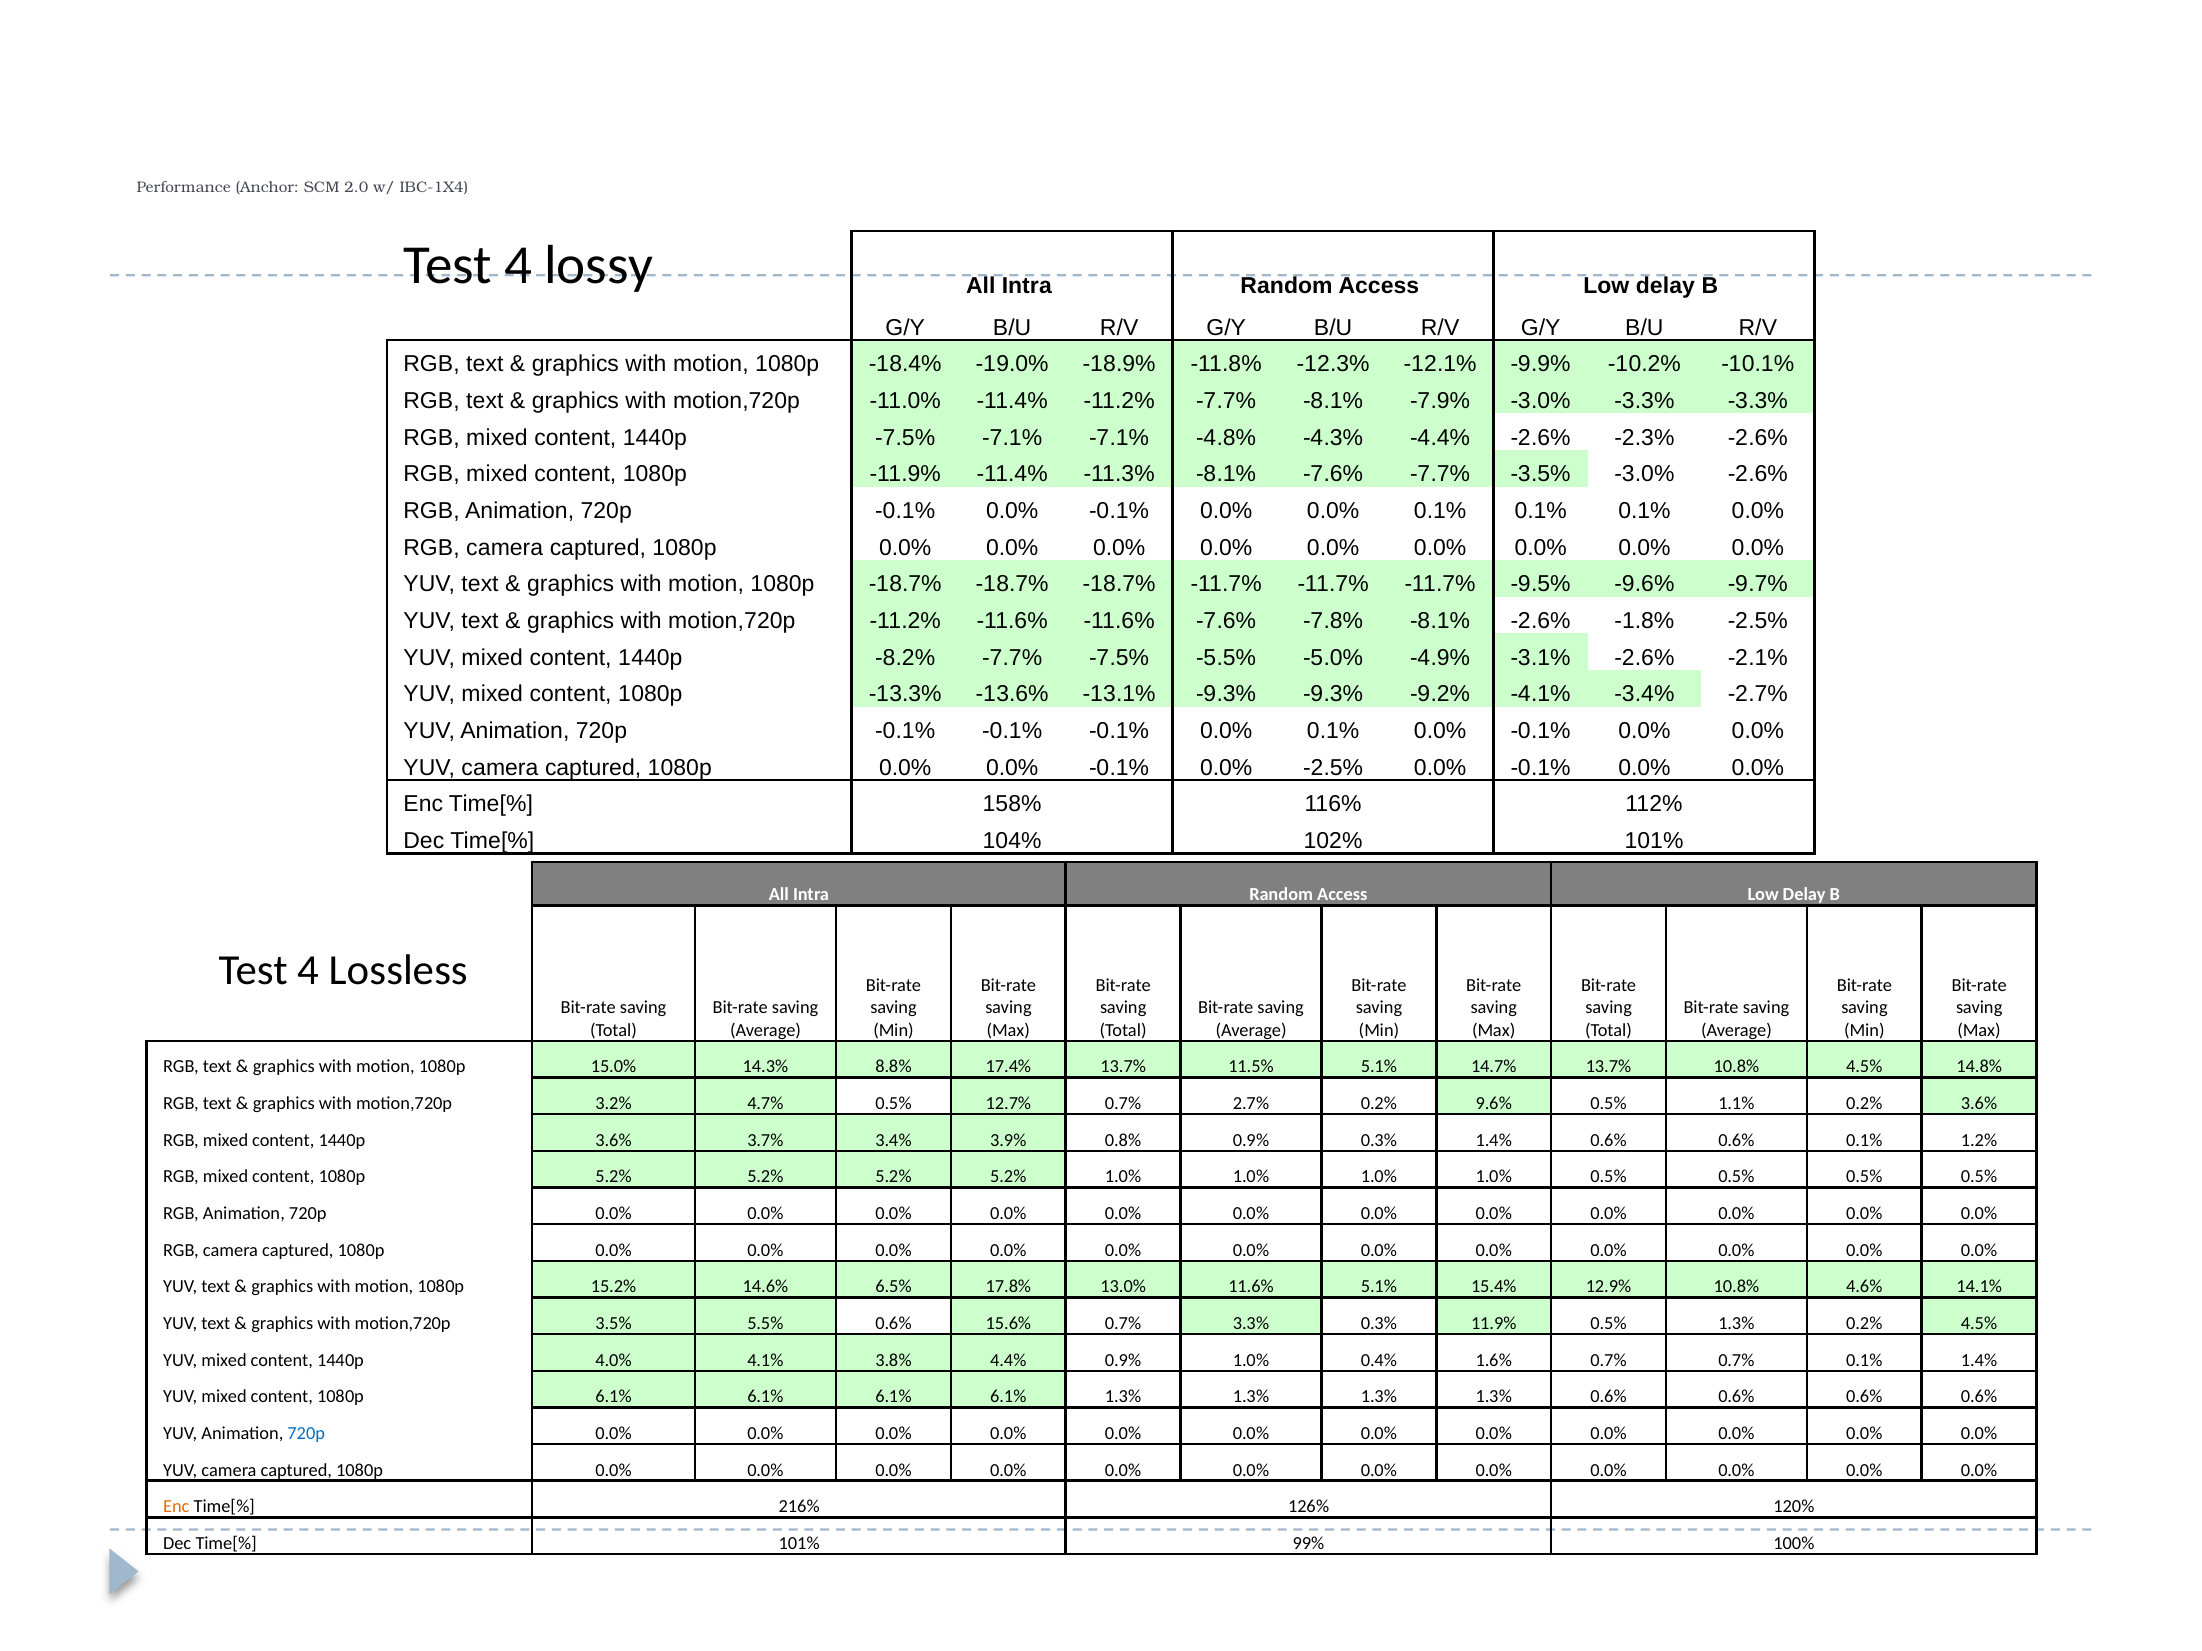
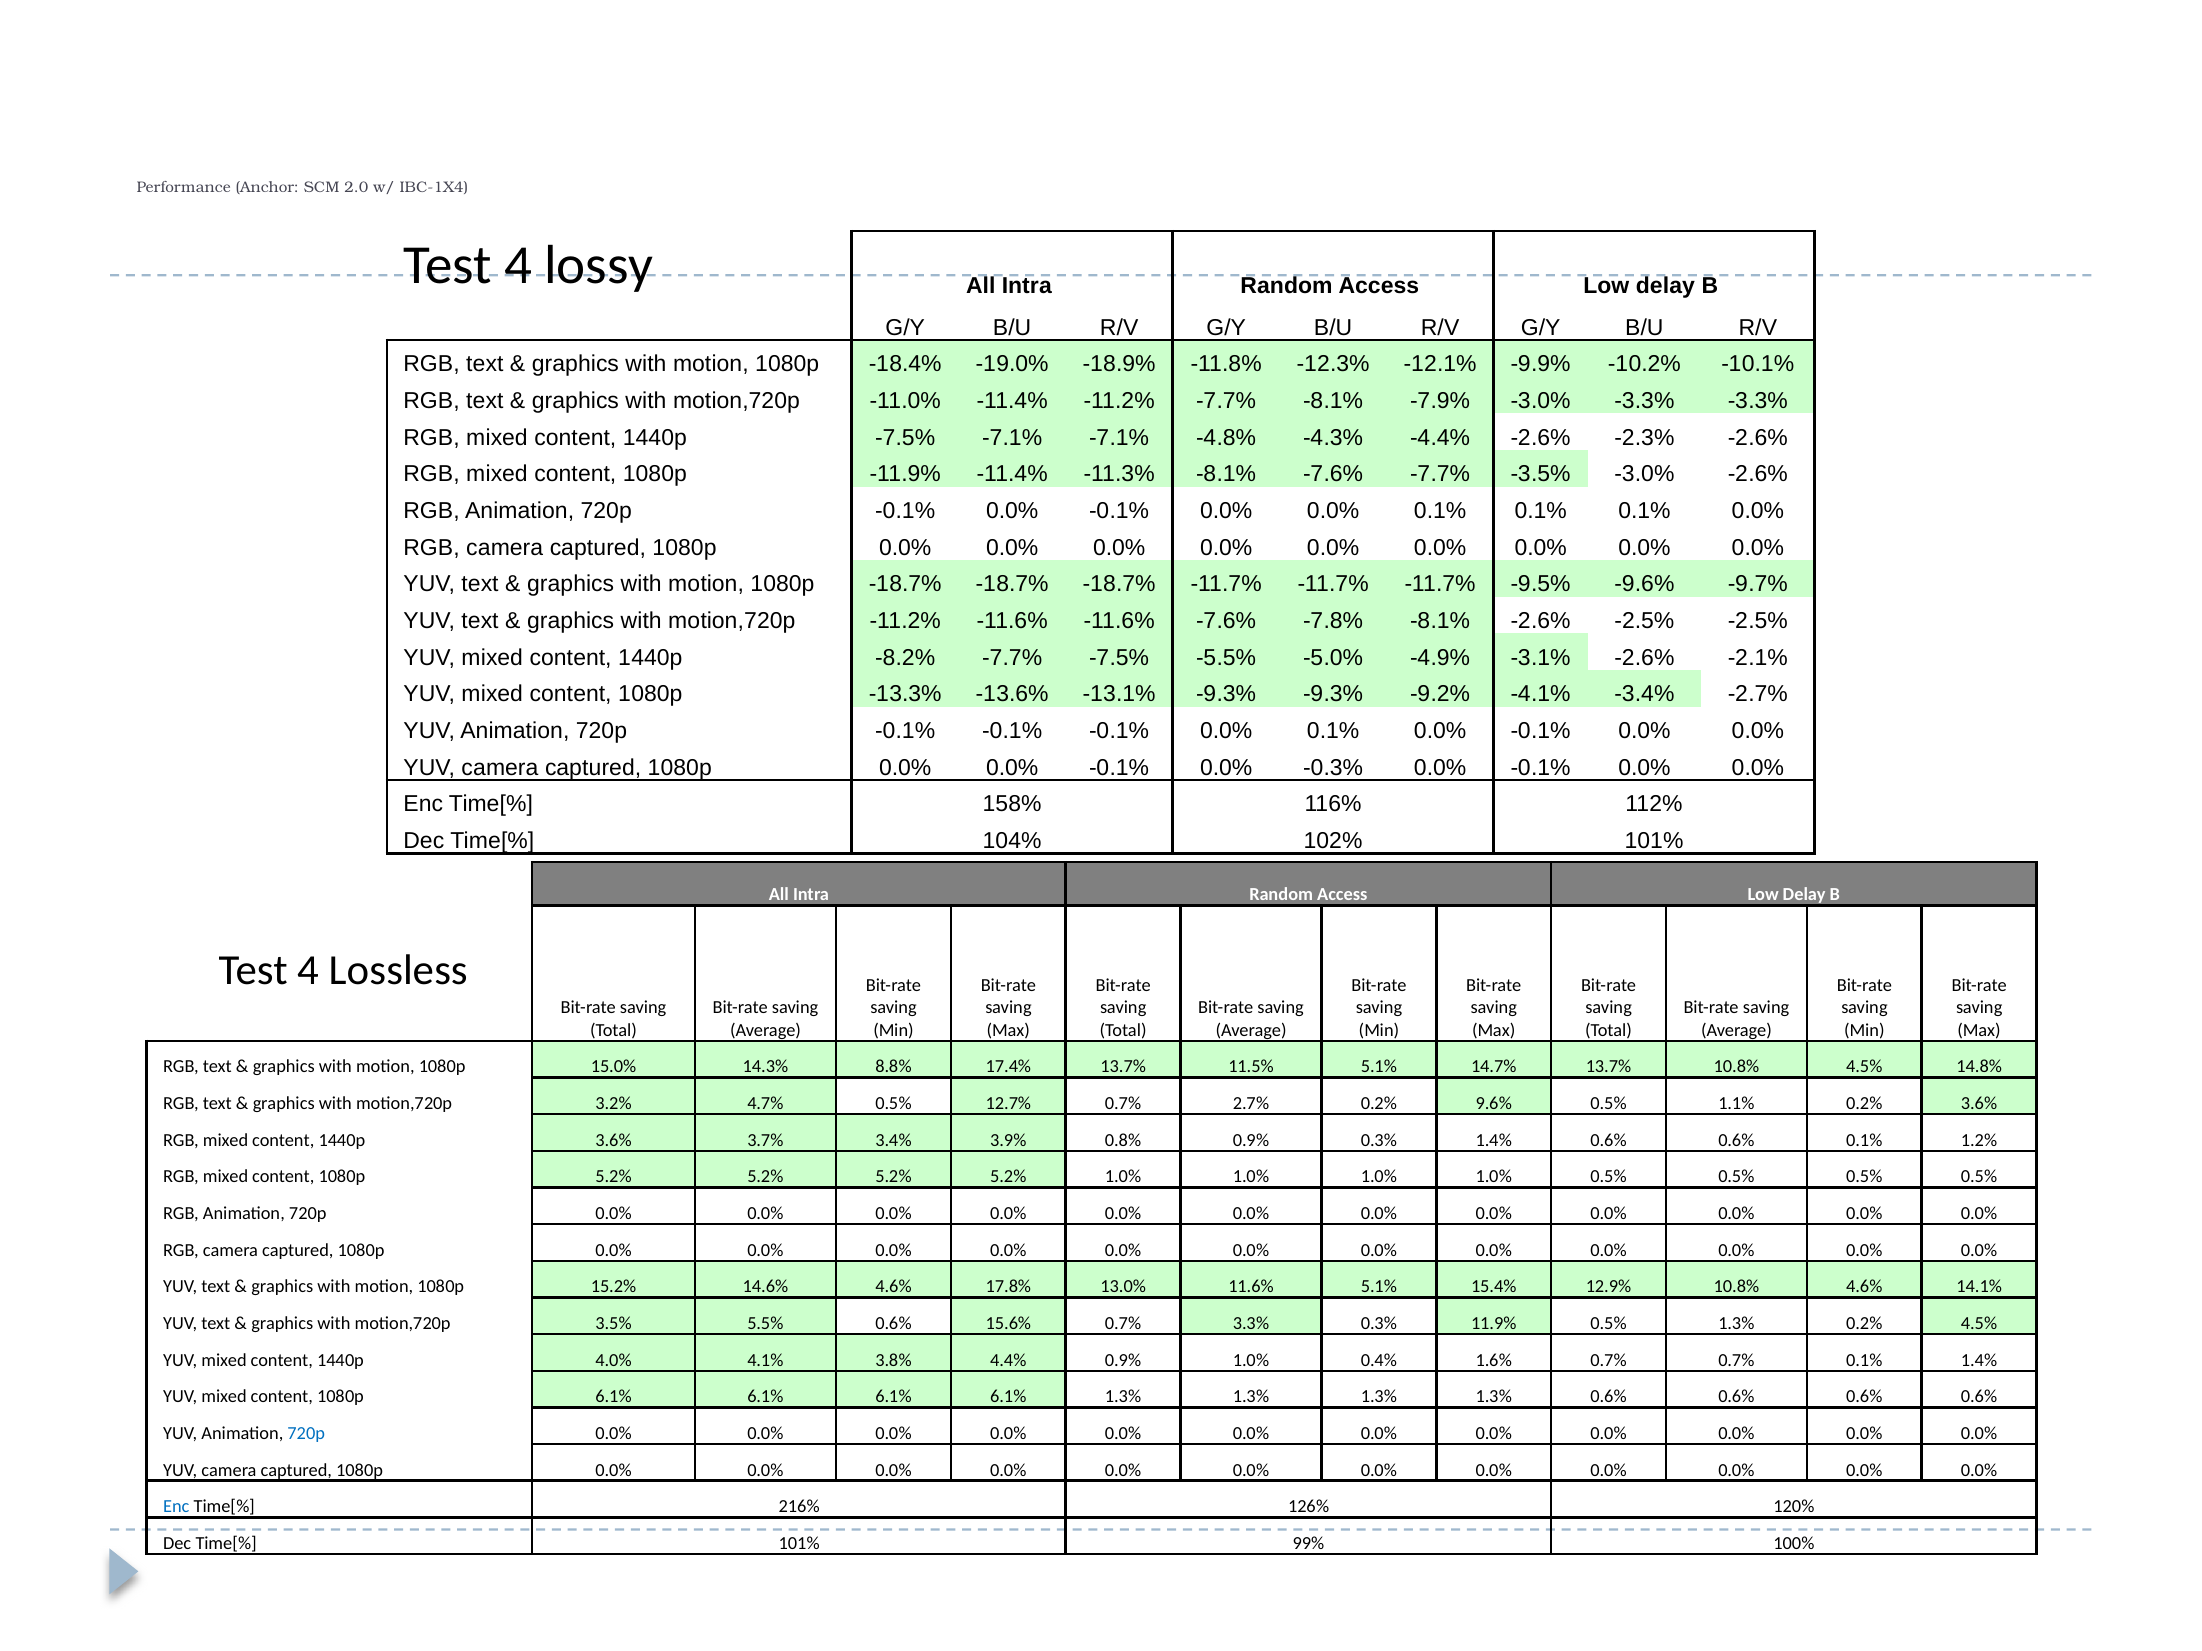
-2.6% -1.8%: -1.8% -> -2.5% (1644, 621)
0.0% -2.5%: -2.5% -> -0.3% (1333, 768)
14.6% 6.5%: 6.5% -> 4.6% (893, 1287)
Enc colour: orange -> blue (176, 1507)
